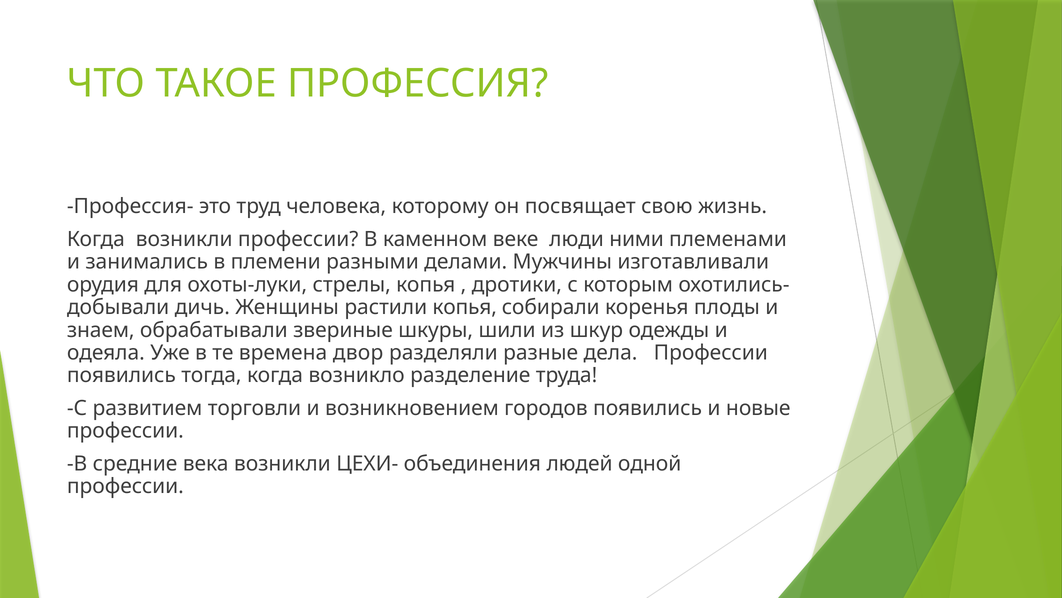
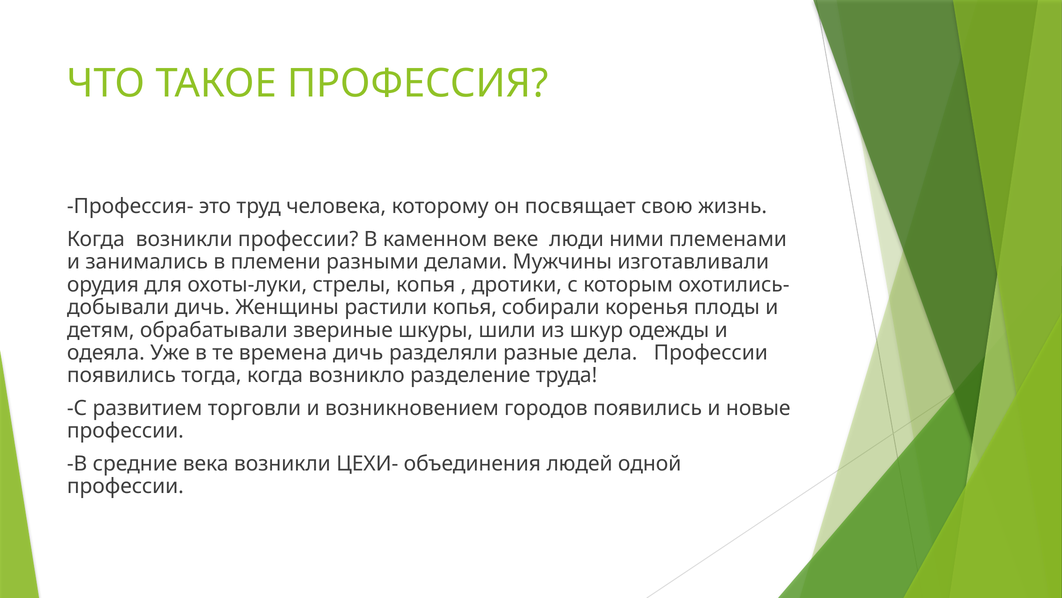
знаем: знаем -> детям (101, 330)
времена двор: двор -> дичь (358, 352)
